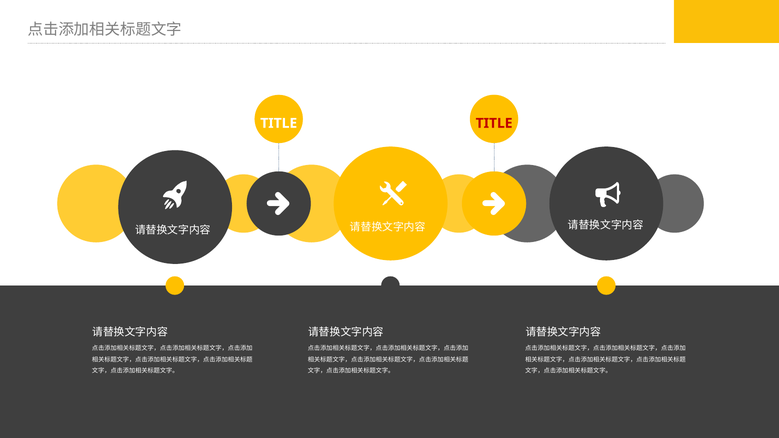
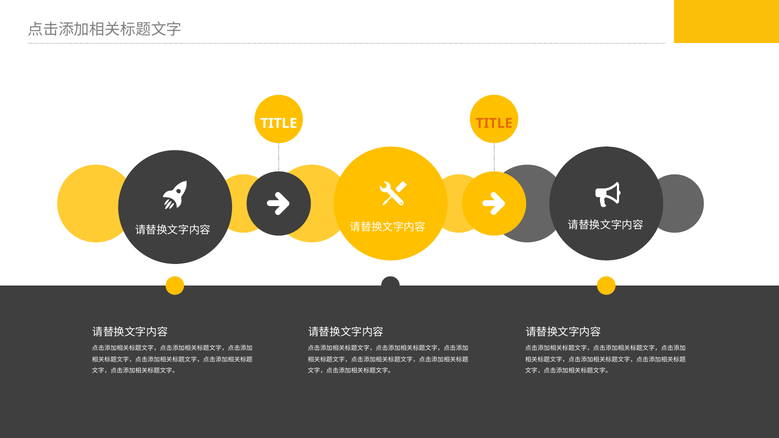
TITLE colour: red -> orange (494, 123)
